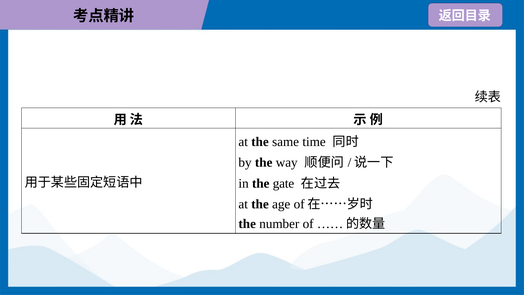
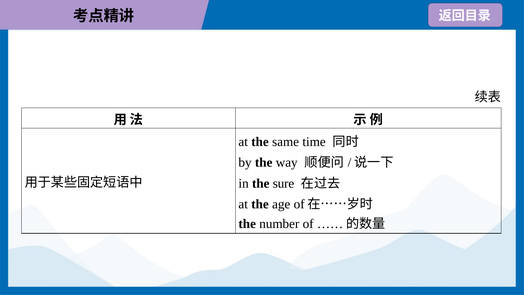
gate: gate -> sure (283, 183)
